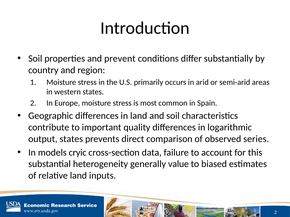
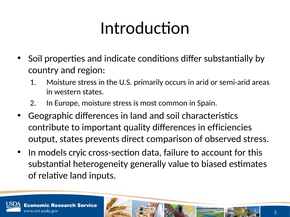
prevent: prevent -> indicate (120, 59)
logarithmic: logarithmic -> efficiencies (230, 128)
observed series: series -> stress (256, 139)
